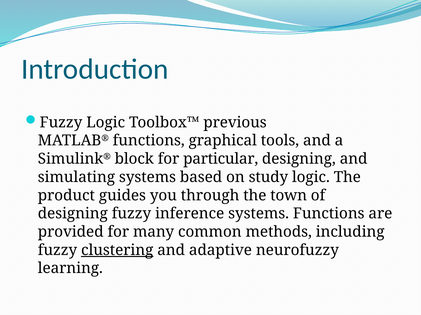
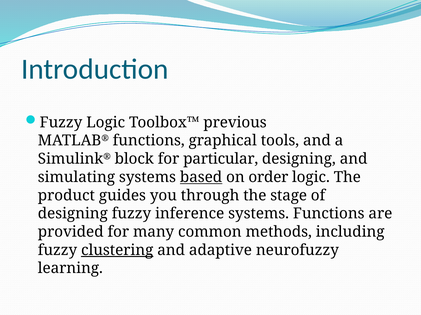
based underline: none -> present (201, 178)
study: study -> order (268, 178)
town: town -> stage (289, 196)
